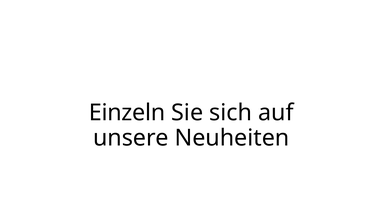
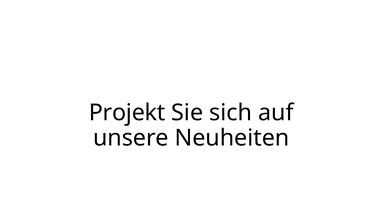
Einzeln: Einzeln -> Projekt (127, 113)
